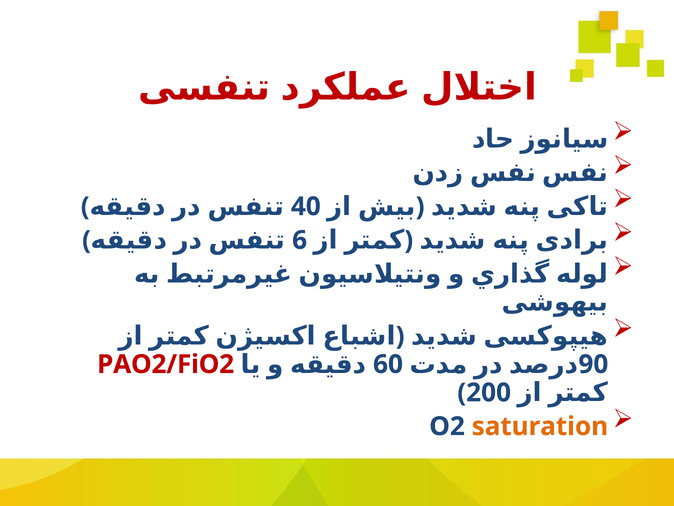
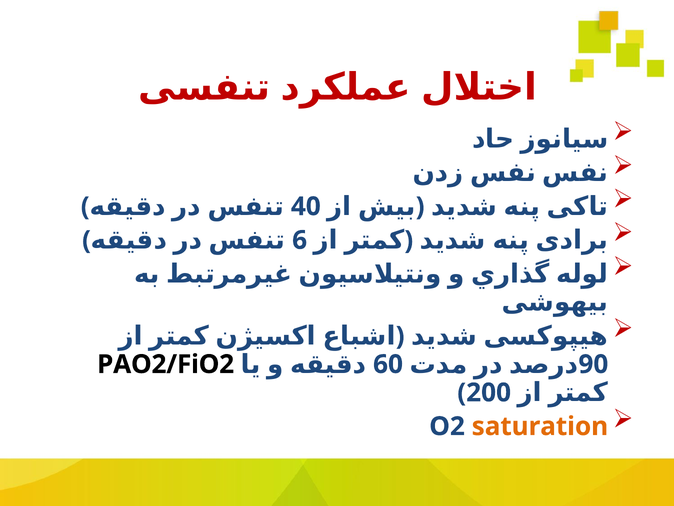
PAO2/FiO2 colour: red -> black (166, 364)
